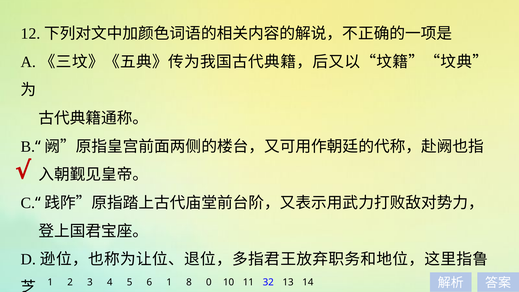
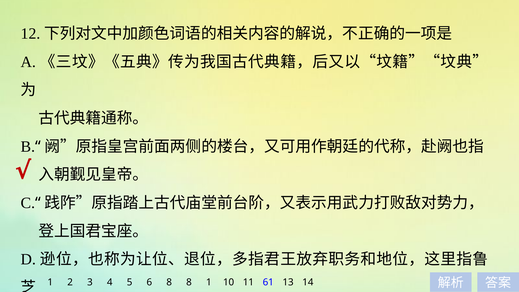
6 1: 1 -> 8 (169, 282)
8 0: 0 -> 1 (209, 282)
32: 32 -> 61 (268, 282)
